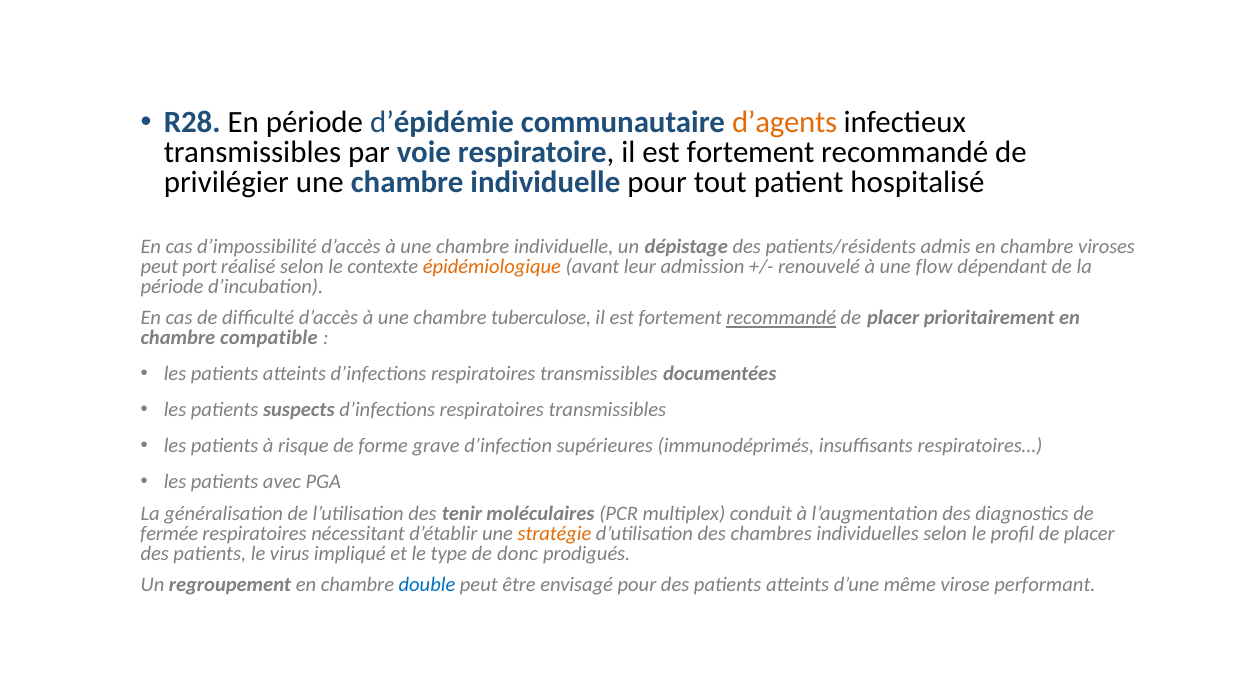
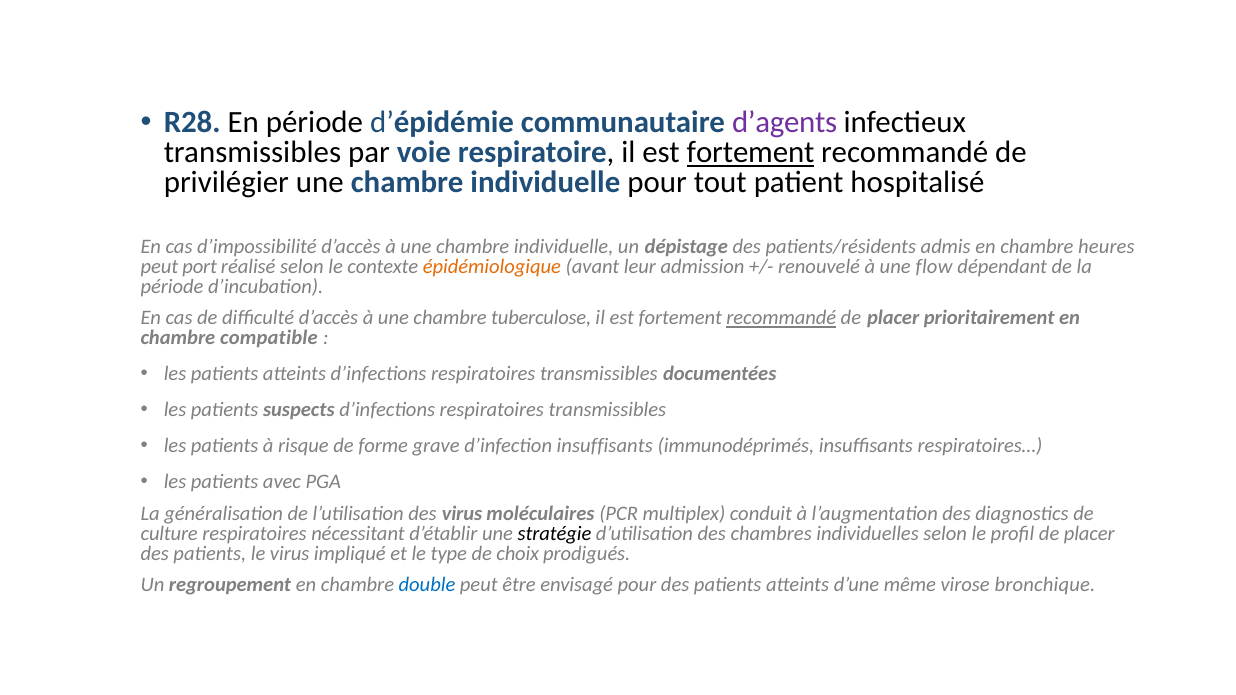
d’agents colour: orange -> purple (785, 123)
fortement underline: none -> present (751, 153)
viroses: viroses -> heures (1106, 247)
d’infection supérieures: supérieures -> insuffisants (605, 446)
des tenir: tenir -> virus (462, 513)
fermée: fermée -> culture (169, 533)
stratégie colour: orange -> black (554, 533)
donc: donc -> choix (518, 553)
performant: performant -> bronchique (1045, 585)
